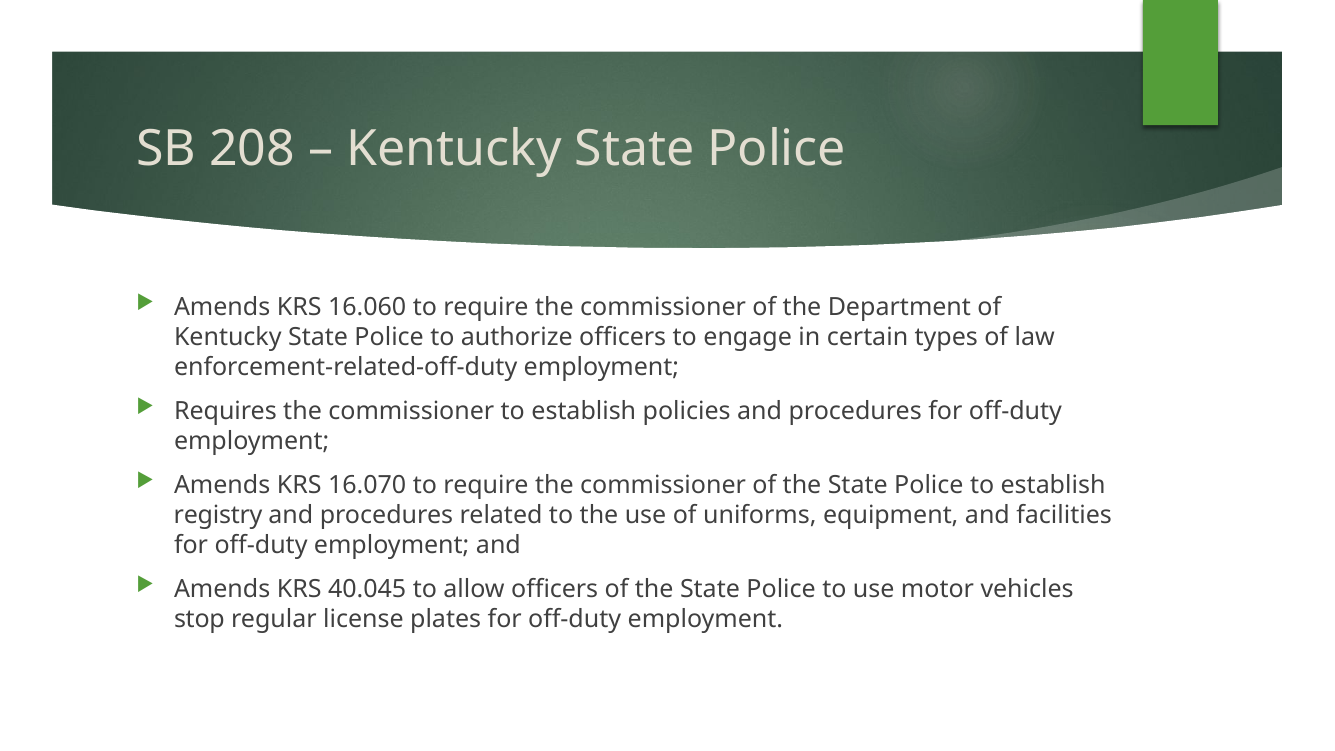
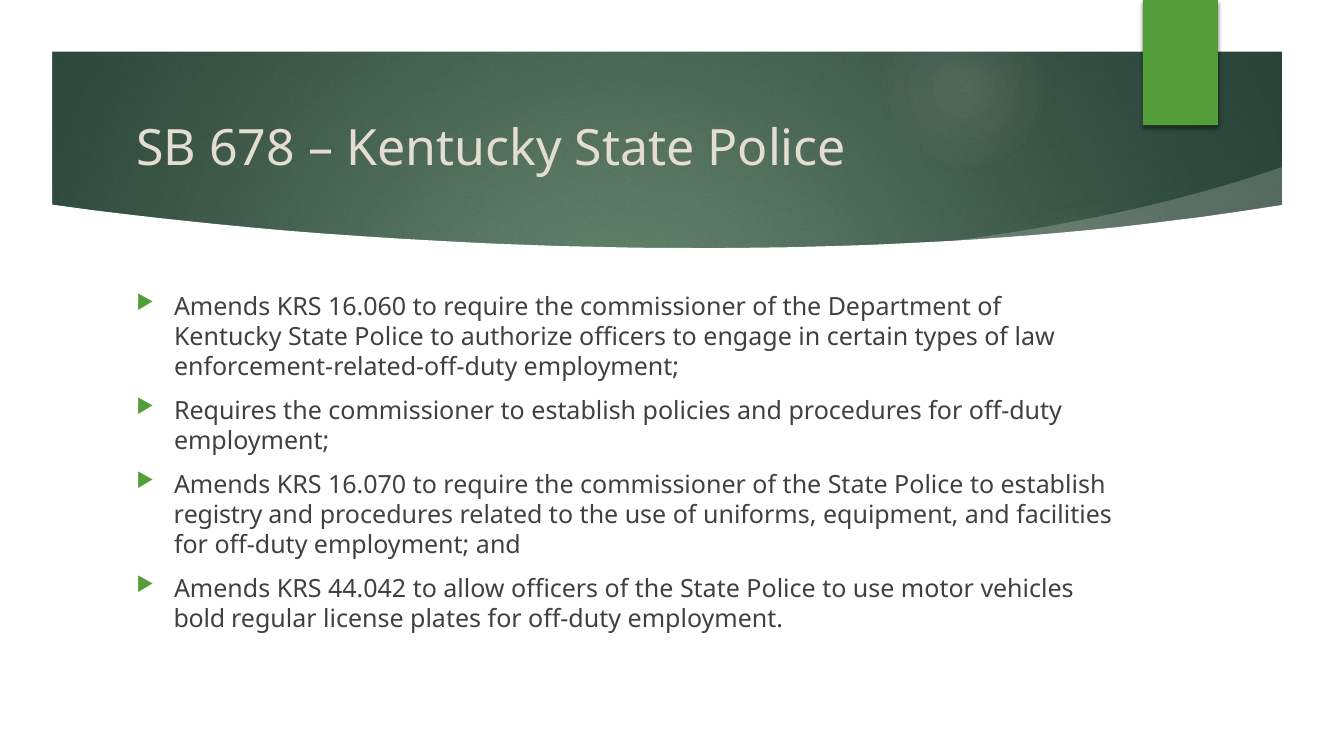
208: 208 -> 678 (252, 149)
40.045: 40.045 -> 44.042 (367, 589)
stop: stop -> bold (199, 619)
